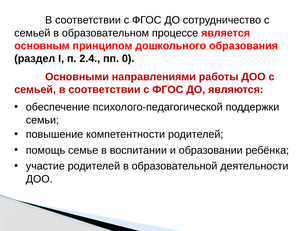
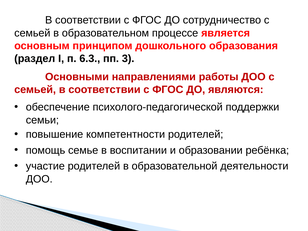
2.4: 2.4 -> 6.3 (90, 59)
0: 0 -> 3 (128, 59)
